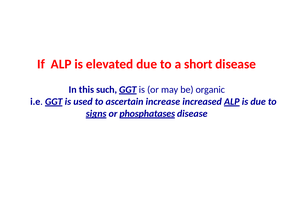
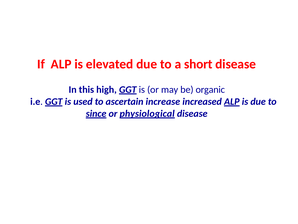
such: such -> high (106, 89)
signs: signs -> since (96, 113)
phosphatases: phosphatases -> physiological (147, 113)
